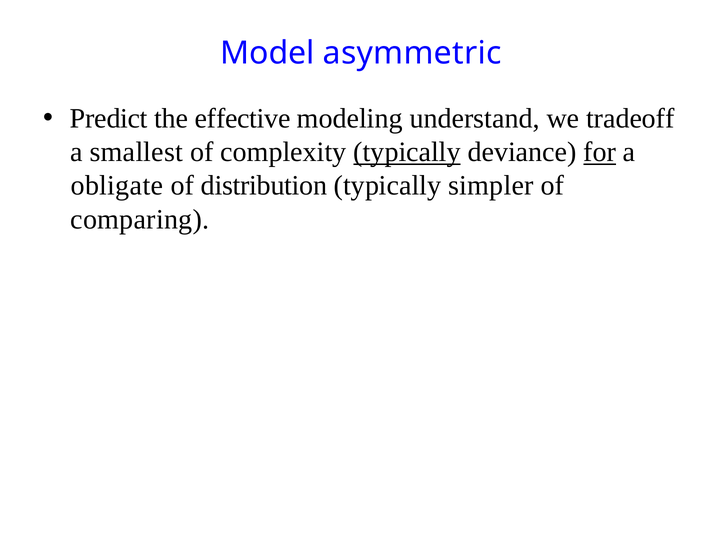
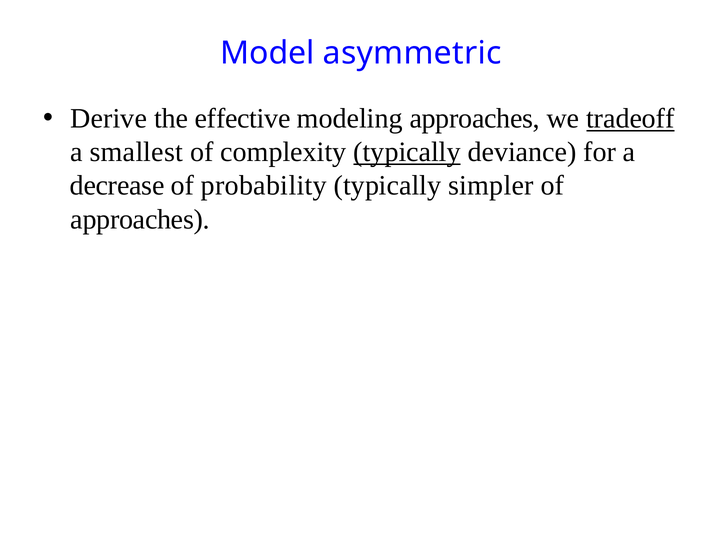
Predict: Predict -> Derive (109, 119)
modeling understand: understand -> approaches (475, 119)
tradeoff underline: none -> present (630, 119)
for underline: present -> none (600, 152)
obligate: obligate -> decrease (117, 186)
distribution: distribution -> probability (264, 186)
comparing: comparing -> approaches (140, 220)
